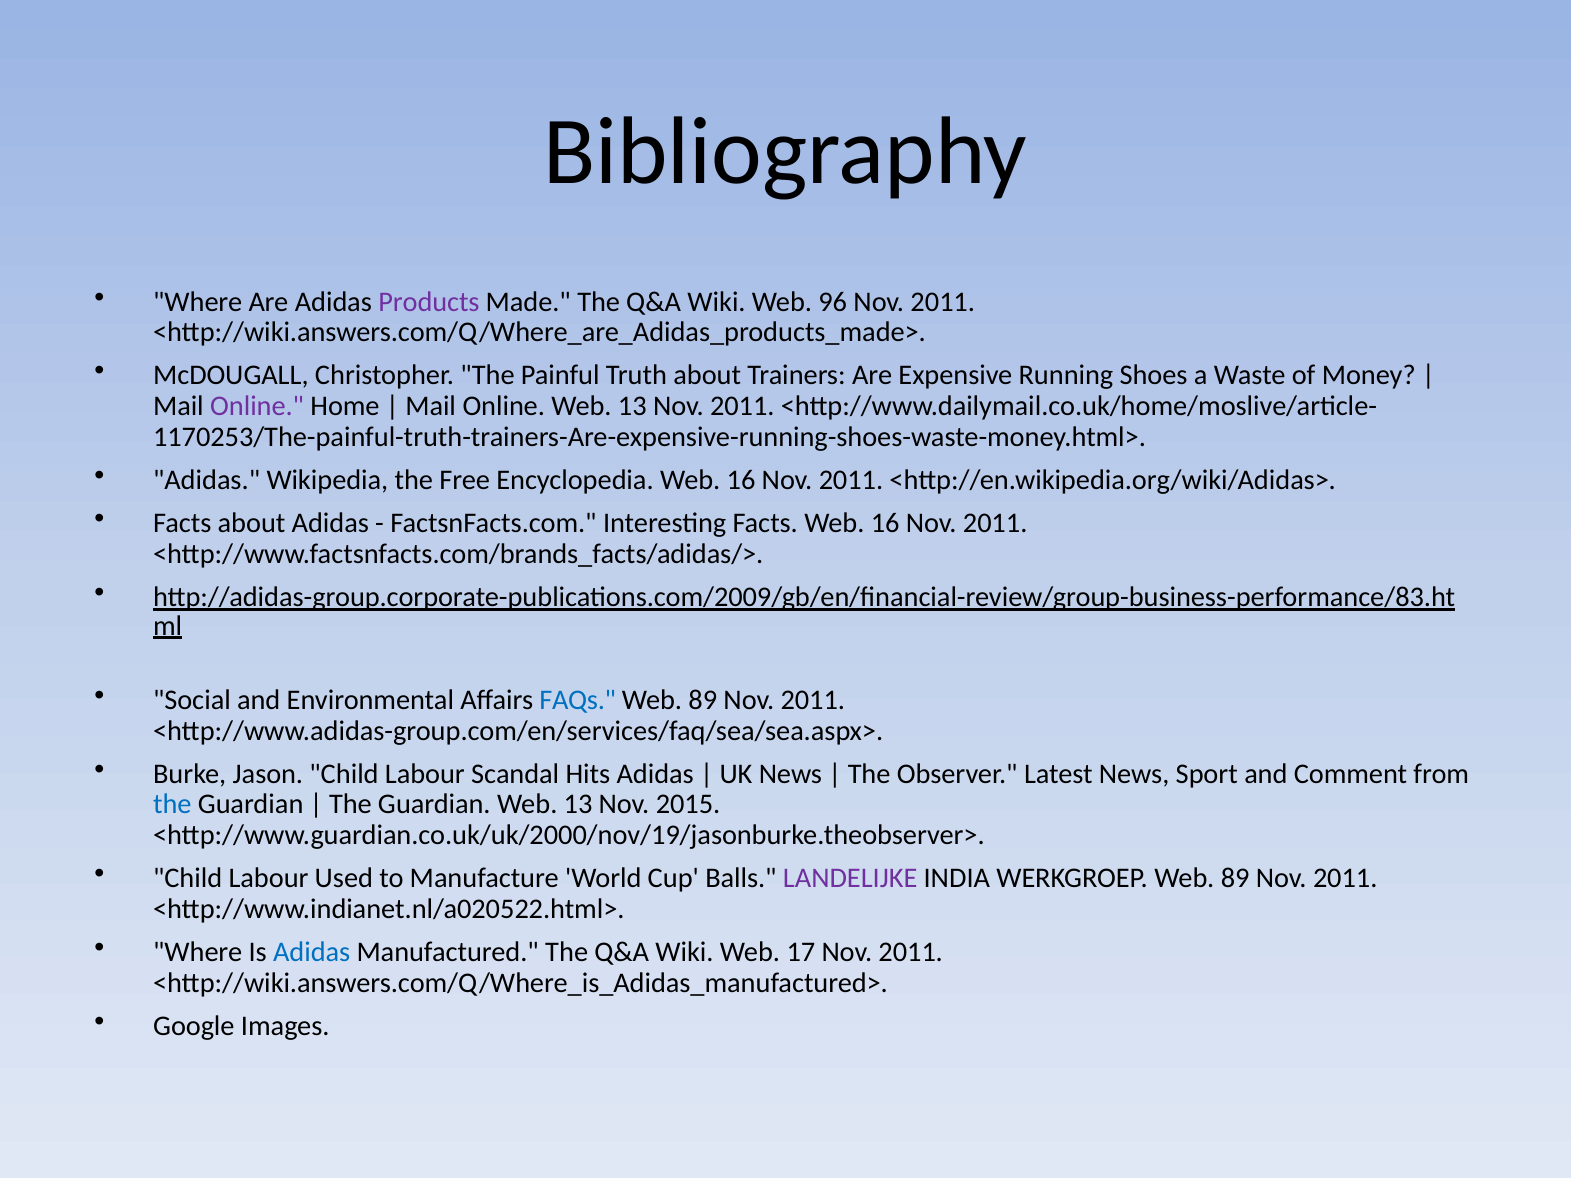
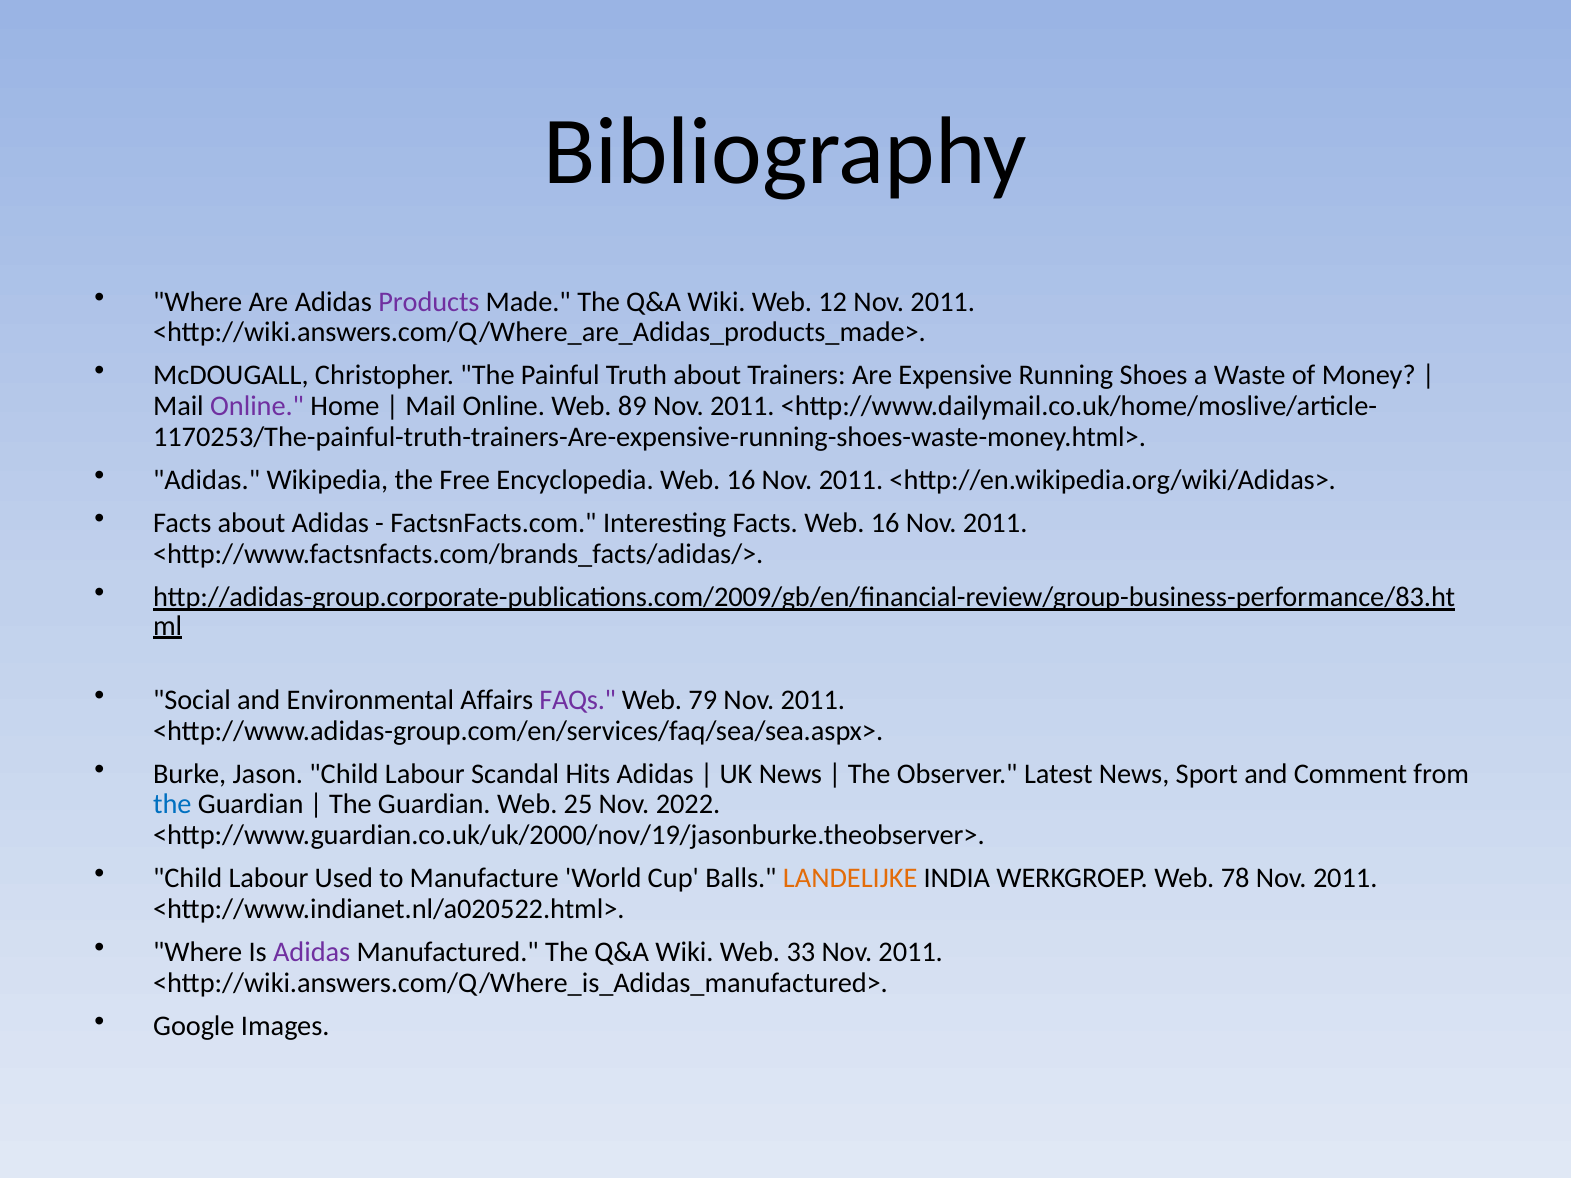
96: 96 -> 12 (833, 302)
Online Web 13: 13 -> 89 (632, 406)
FAQs colour: blue -> purple (578, 700)
89: 89 -> 79 (703, 700)
Guardian Web 13: 13 -> 25 (578, 805)
2015: 2015 -> 2022 (688, 805)
LANDELIJKE colour: purple -> orange (850, 879)
WERKGROEP Web 89: 89 -> 78 (1235, 879)
Adidas colour: blue -> purple (312, 953)
17: 17 -> 33 (801, 953)
